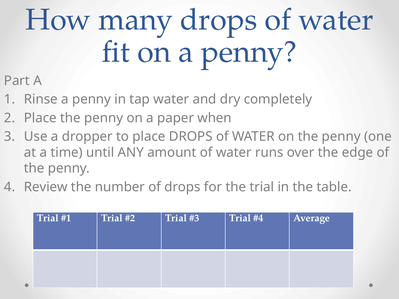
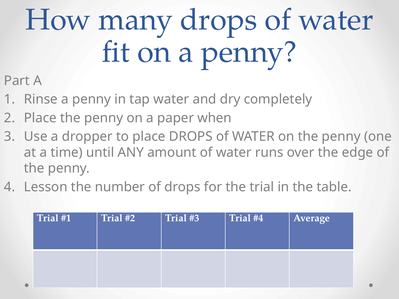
Review: Review -> Lesson (46, 187)
